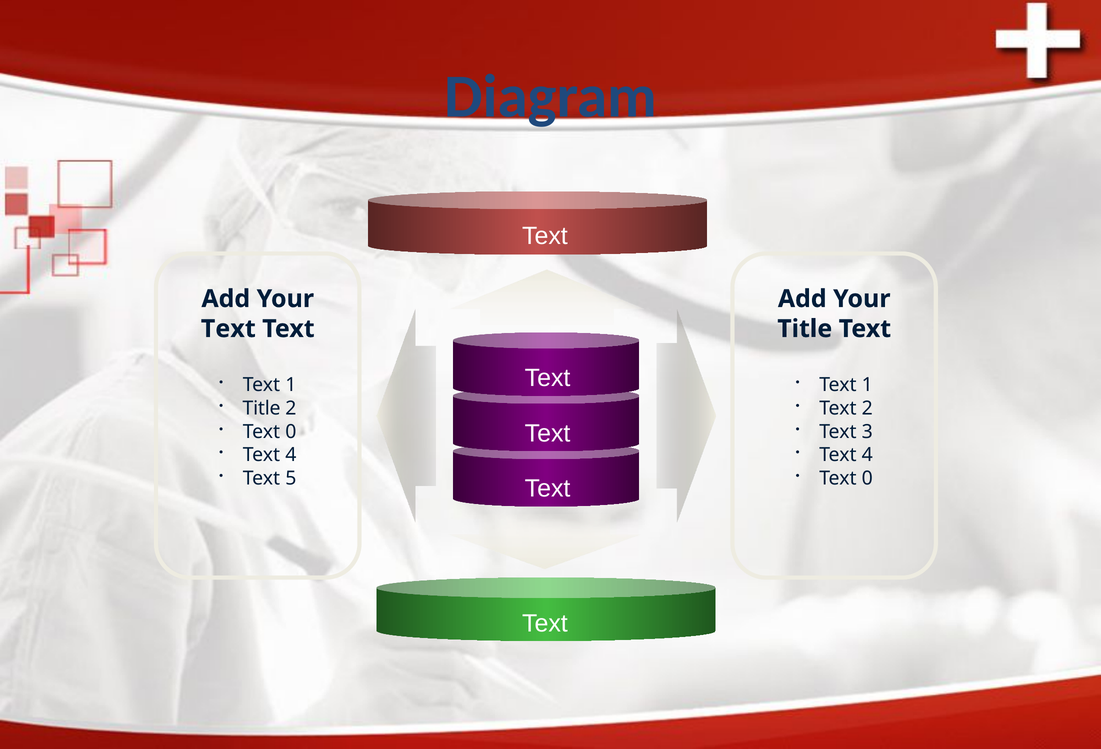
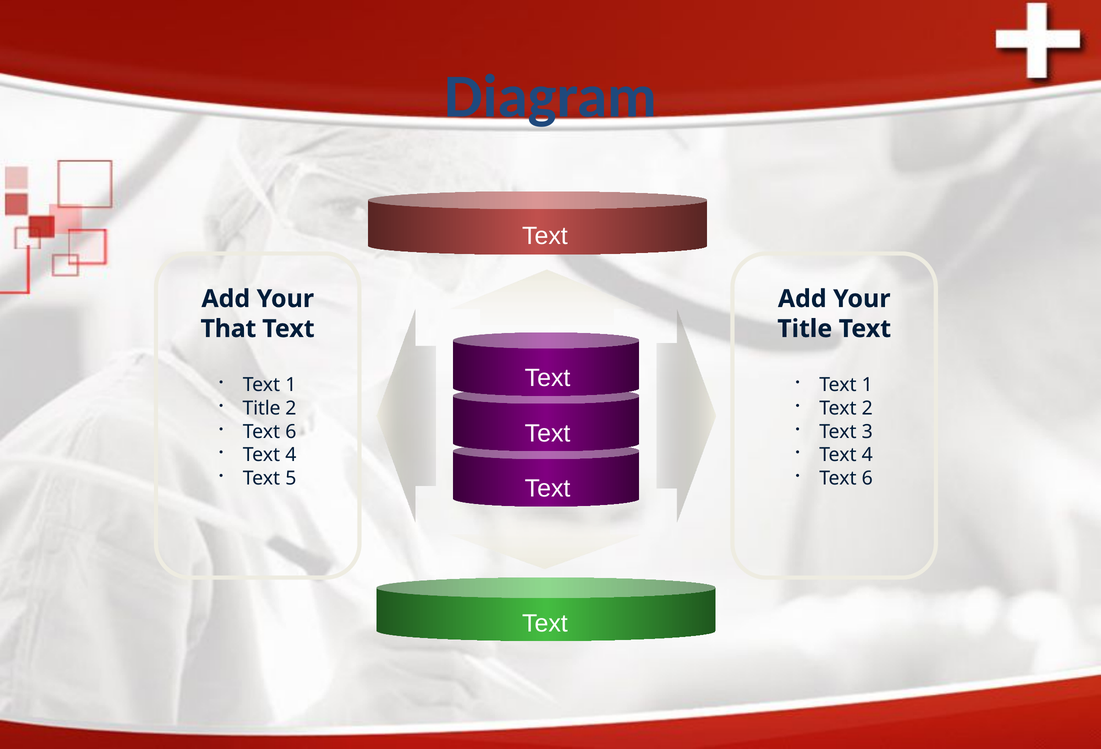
Text: Text -> That (228, 329)
0: 0 -> 6 (291, 432)
0: 0 -> 6 (867, 478)
